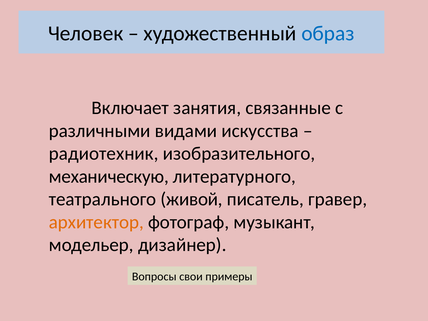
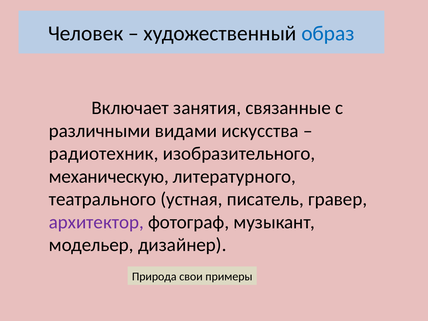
живой: живой -> устная (192, 199)
архитектор colour: orange -> purple (96, 222)
Вопросы: Вопросы -> Природа (154, 276)
